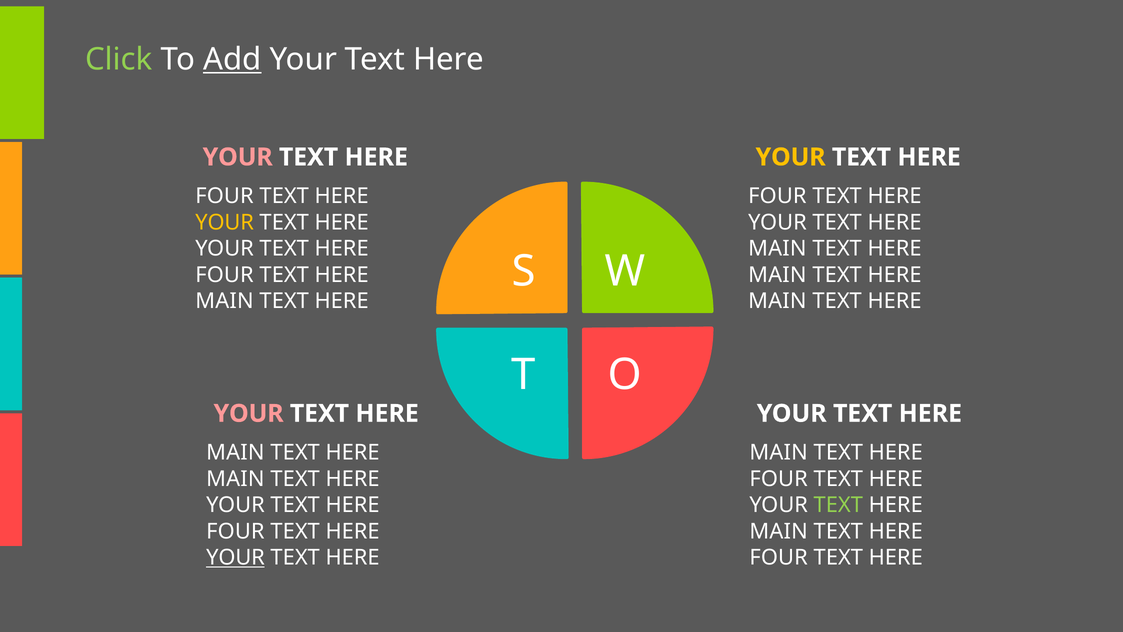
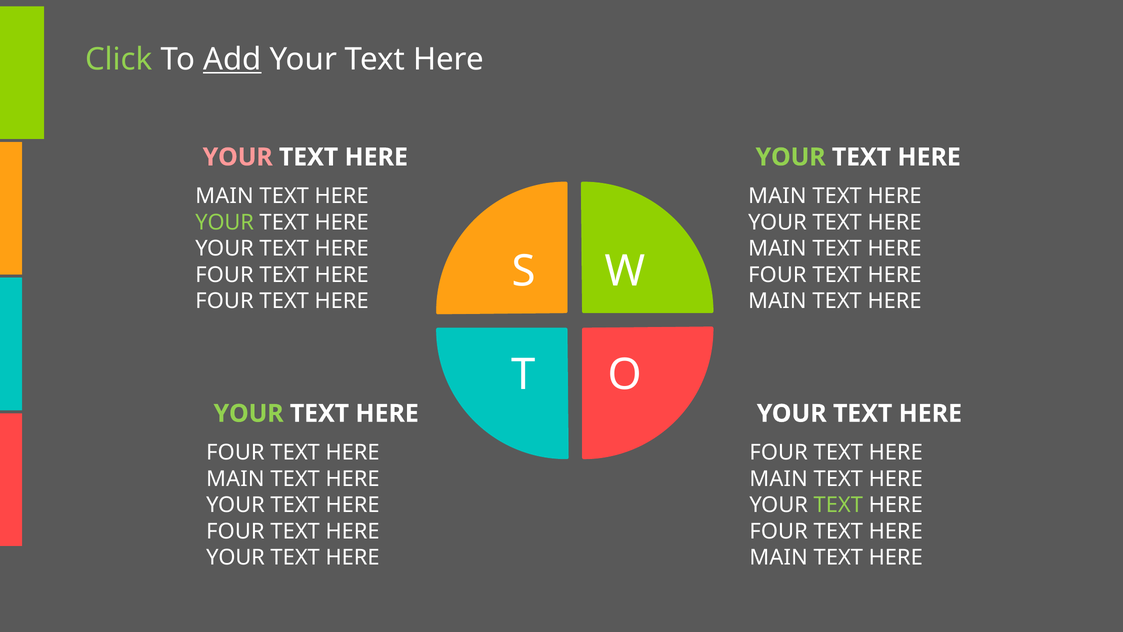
YOUR colour: yellow -> light green (791, 157)
FOUR: FOUR -> MAIN (224, 196)
FOUR: FOUR -> MAIN (777, 196)
YOUR colour: yellow -> light green (225, 222)
MAIN: MAIN -> FOUR (777, 275)
MAIN: MAIN -> FOUR (224, 301)
YOUR colour: pink -> light green (249, 413)
MAIN: MAIN -> FOUR (235, 452)
MAIN: MAIN -> FOUR (779, 452)
FOUR: FOUR -> MAIN (779, 479)
MAIN: MAIN -> FOUR (779, 531)
YOUR underline: present -> none (236, 557)
FOUR: FOUR -> MAIN (779, 557)
